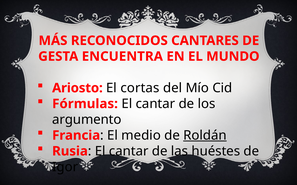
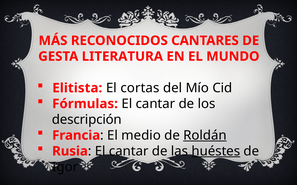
ENCUENTRA: ENCUENTRA -> LITERATURA (122, 57)
Ariosto: Ariosto -> Elitista (77, 88)
argumento: argumento -> descripción (87, 120)
huéstes underline: none -> present (216, 152)
